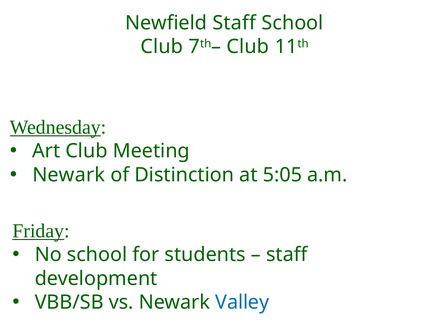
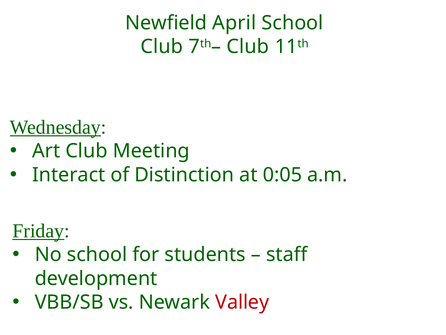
Newfield Staff: Staff -> April (234, 23)
Newark: Newark -> Interact (69, 175)
5:05: 5:05 -> 0:05 (282, 175)
Valley colour: blue -> red (242, 302)
